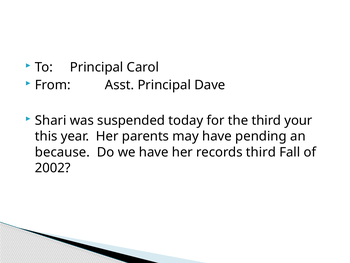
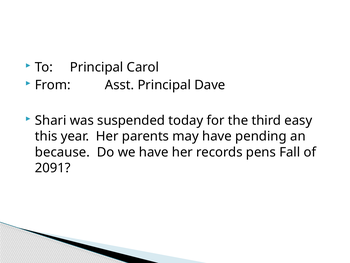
your: your -> easy (298, 120)
records third: third -> pens (261, 152)
2002: 2002 -> 2091 (53, 168)
